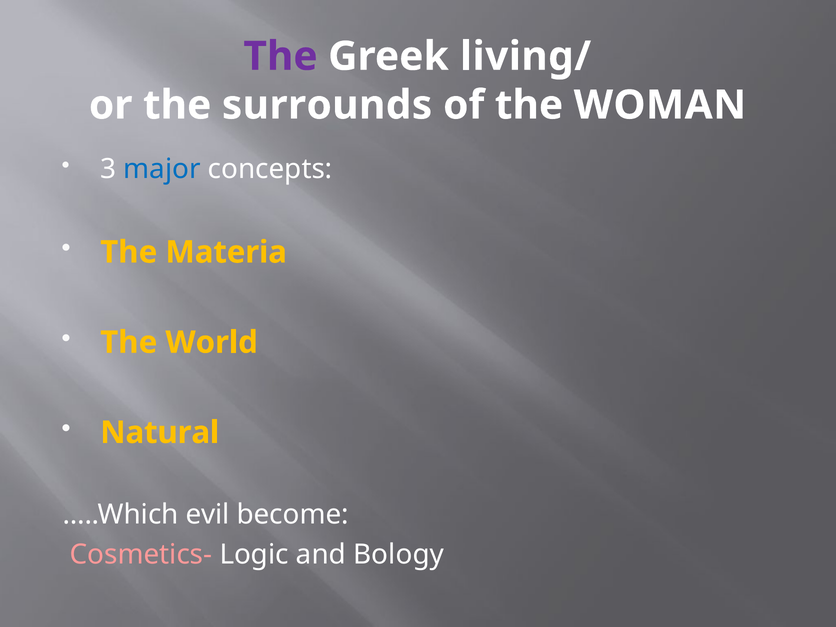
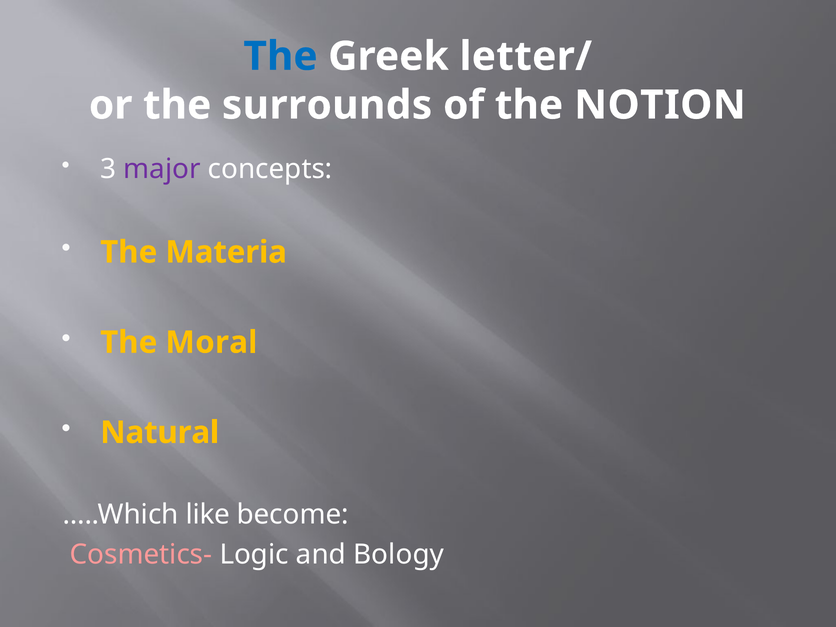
The colour: purple -> blue (281, 56)
living/: living/ -> letter/ (526, 56)
WOMAN: WOMAN -> NOTION (660, 105)
major colour: blue -> purple (162, 169)
World: World -> Moral (211, 342)
evil: evil -> like (208, 514)
